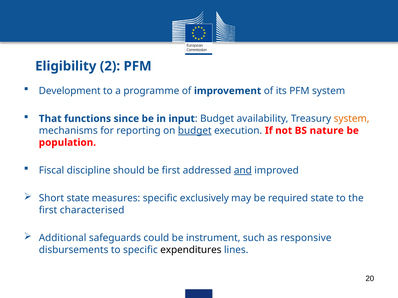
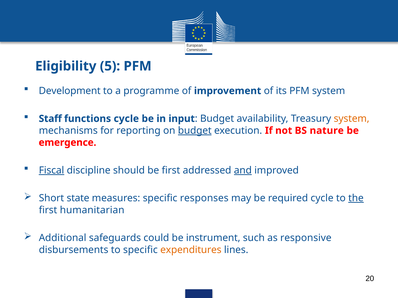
2: 2 -> 5 (110, 66)
That: That -> Staff (50, 119)
functions since: since -> cycle (126, 119)
population: population -> emergence (67, 143)
Fiscal underline: none -> present (51, 171)
exclusively: exclusively -> responses (204, 198)
required state: state -> cycle (322, 198)
the underline: none -> present (356, 198)
characterised: characterised -> humanitarian (92, 210)
expenditures colour: black -> orange (191, 250)
